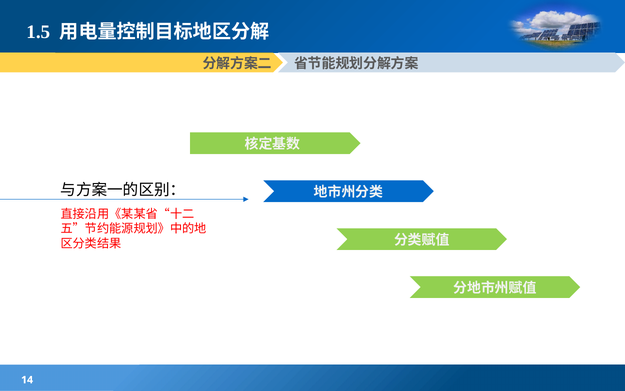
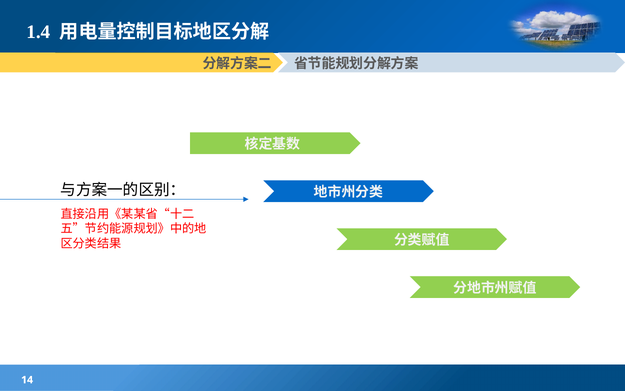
1.5: 1.5 -> 1.4 (38, 32)
